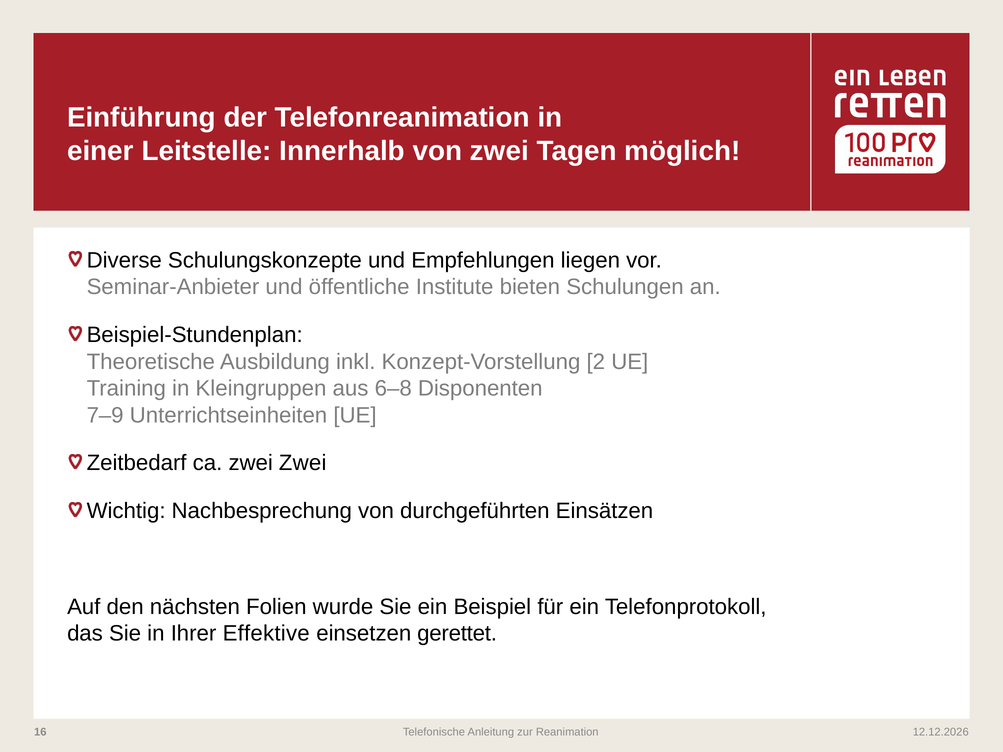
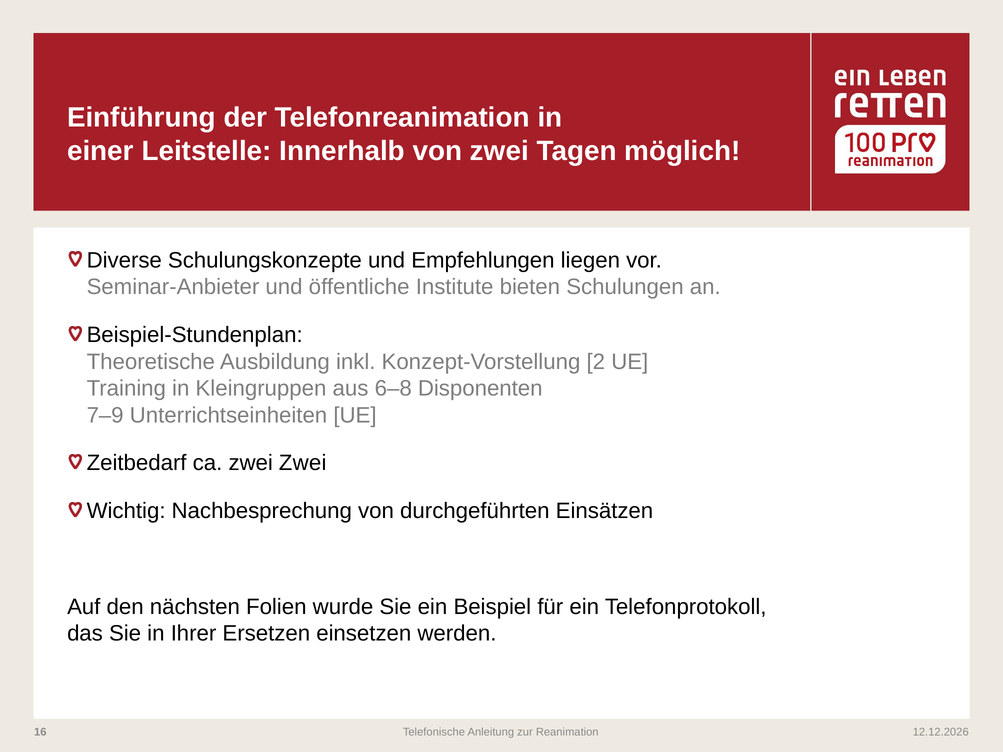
Effektive: Effektive -> Ersetzen (266, 634)
gerettet: gerettet -> werden (457, 634)
